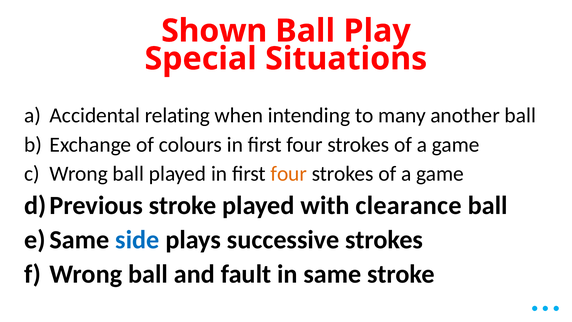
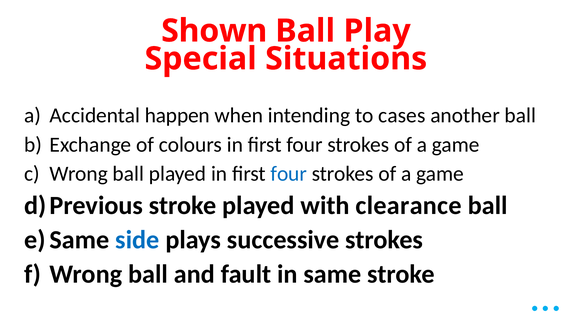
relating: relating -> happen (177, 115)
many: many -> cases (402, 115)
four colour: orange -> blue (289, 174)
